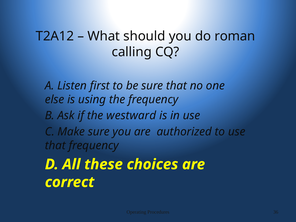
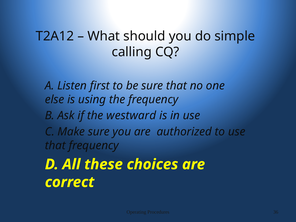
roman: roman -> simple (235, 36)
